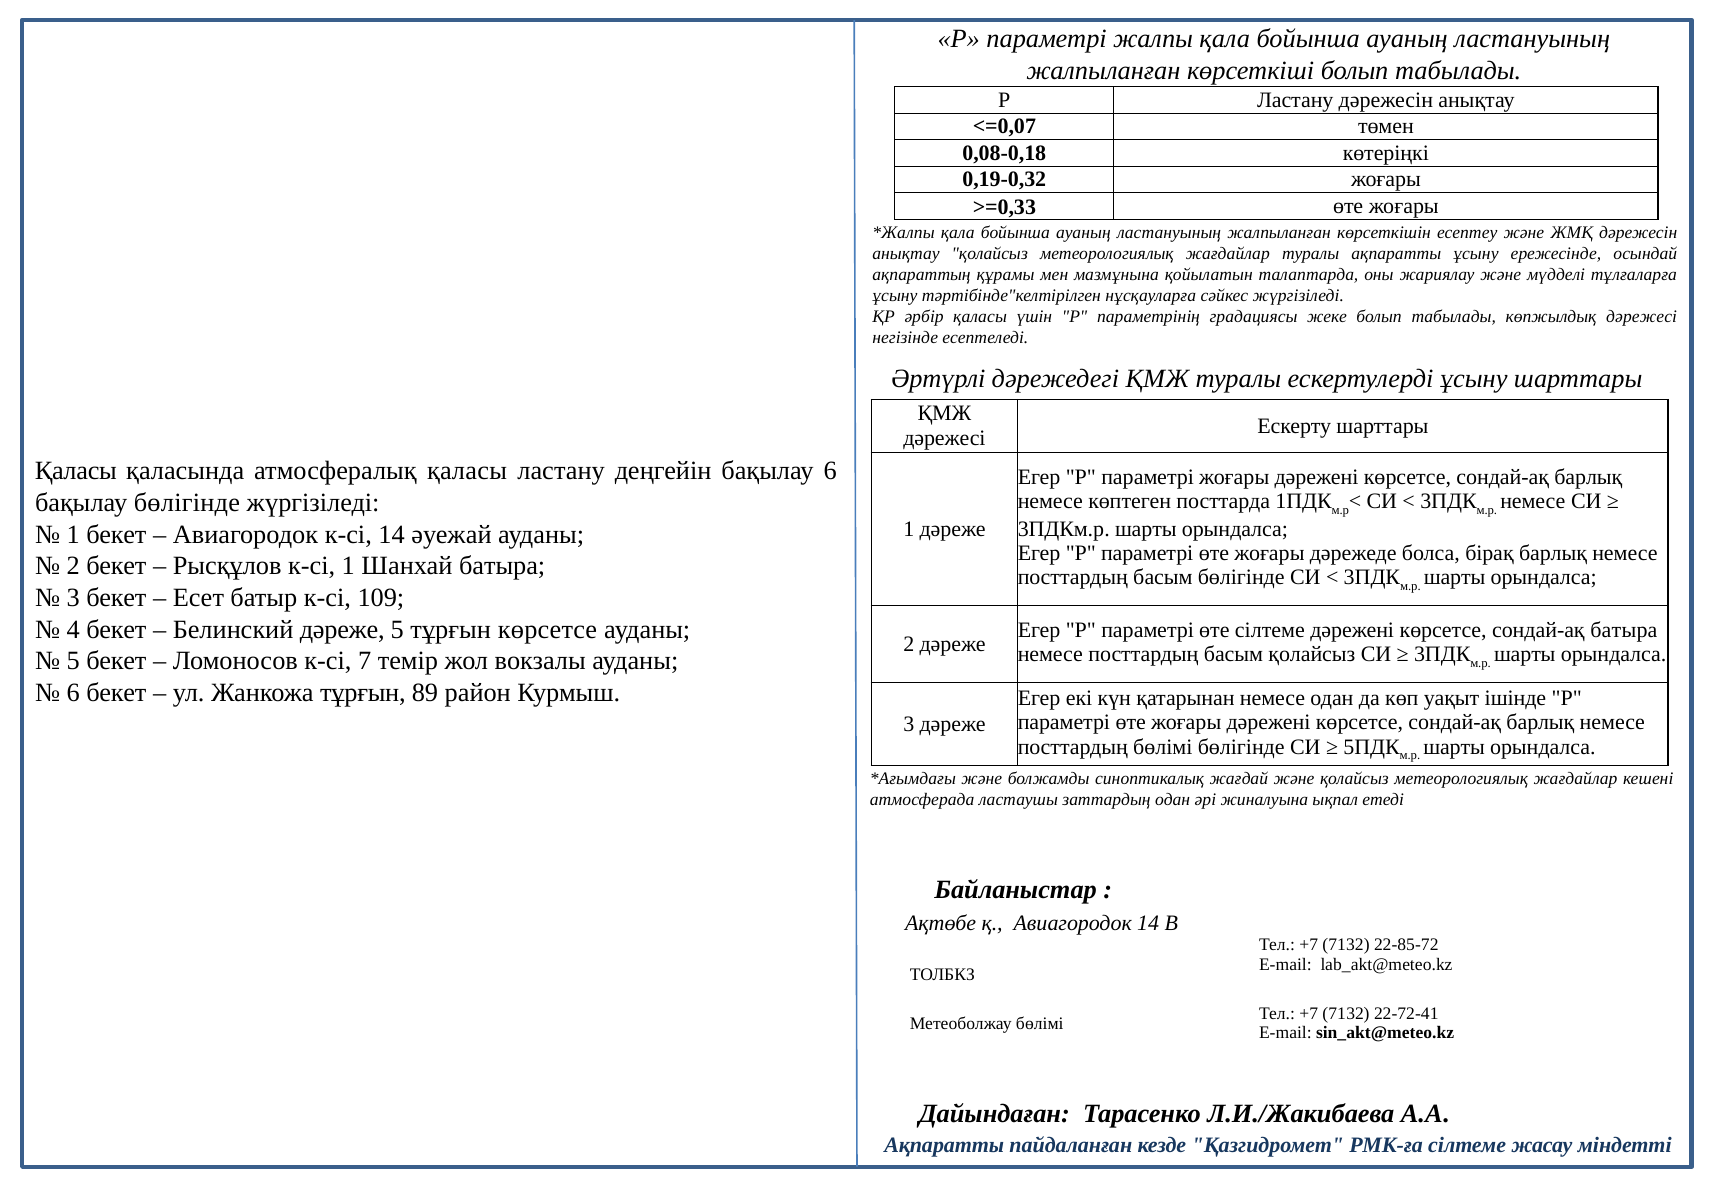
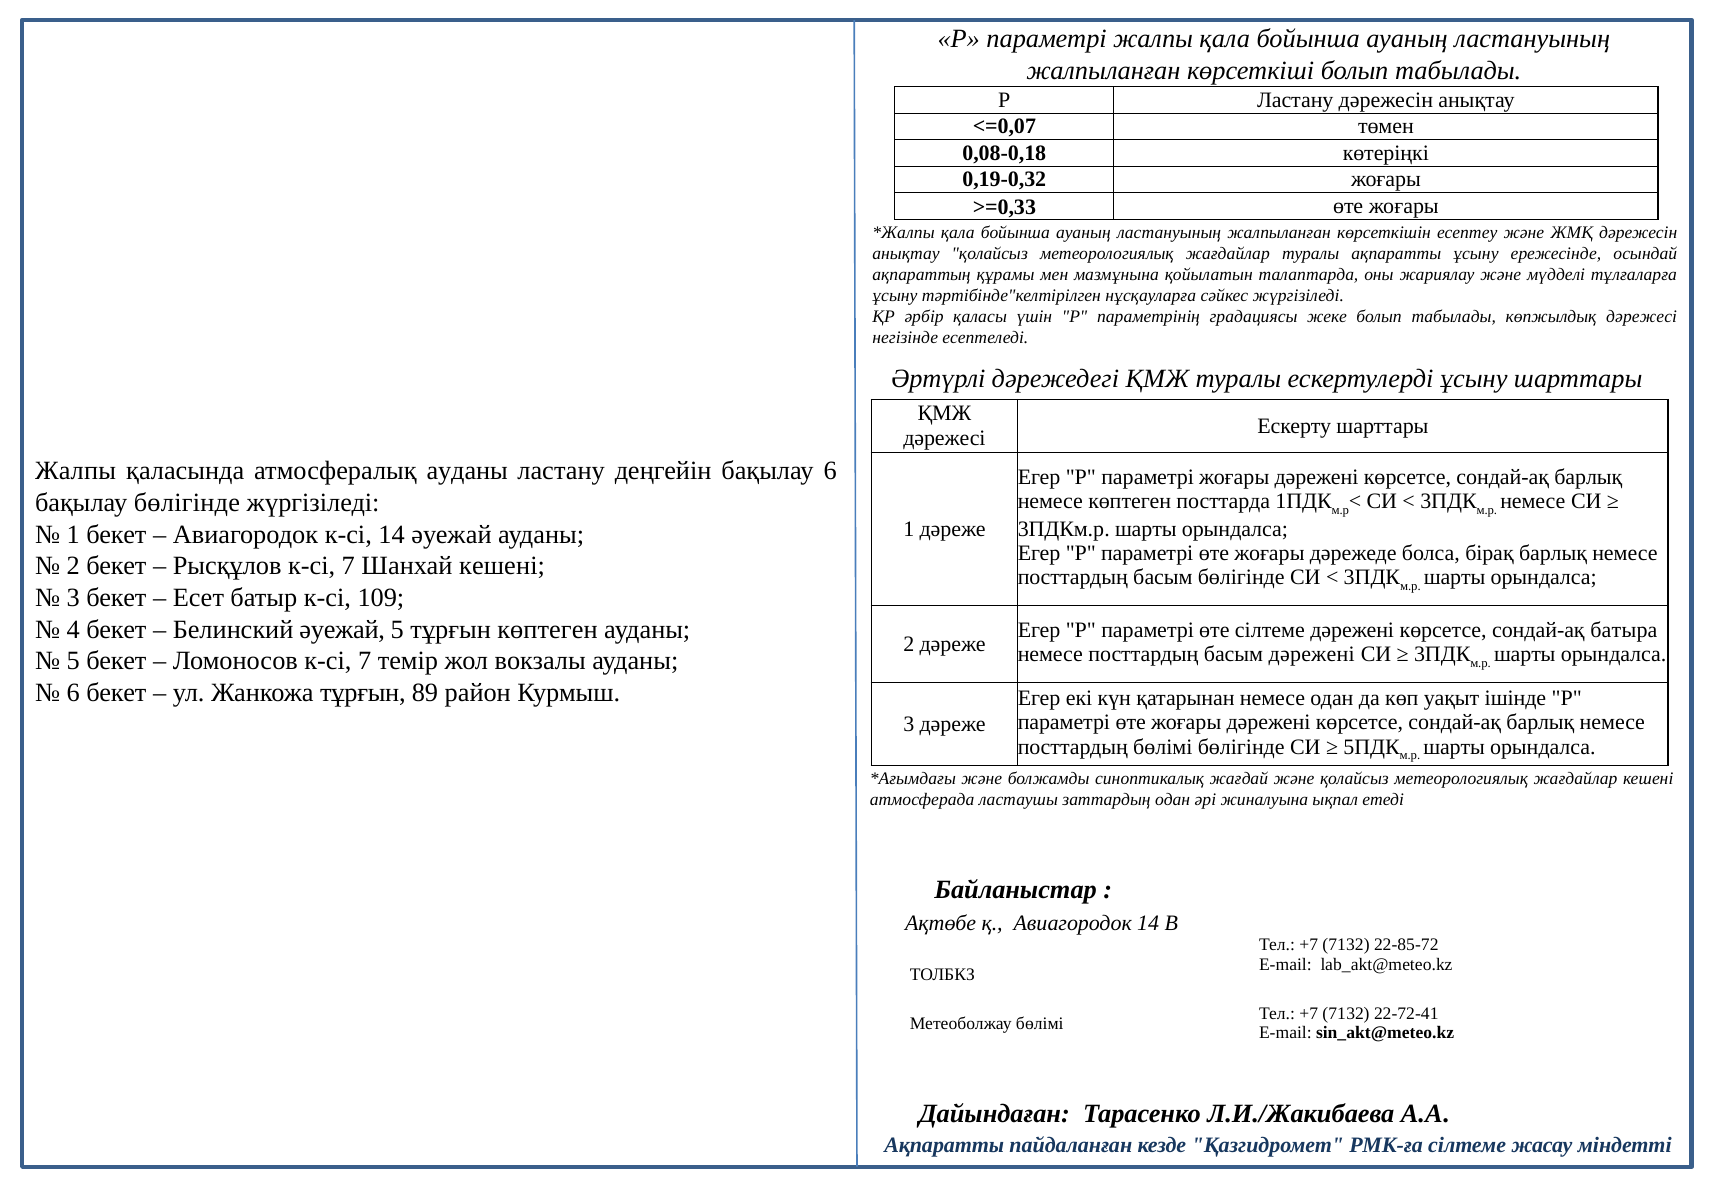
Қаласы: Қаласы -> Жалпы (76, 471)
атмосфералық қаласы: қаласы -> ауданы (467, 471)
Рысқұлов к-сі 1: 1 -> 7 (348, 566)
Шанхай батыра: батыра -> кешені (502, 566)
Белинский дәреже: дәреже -> әуежай (342, 629)
тұрғын көрсетсе: көрсетсе -> көптеген (547, 629)
басым қолайсыз: қолайсыз -> дәрежені (1312, 655)
